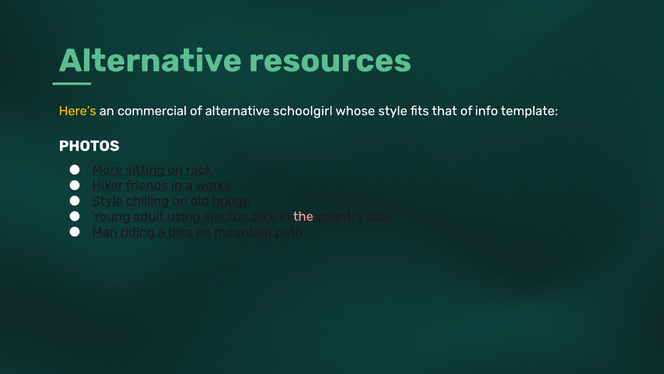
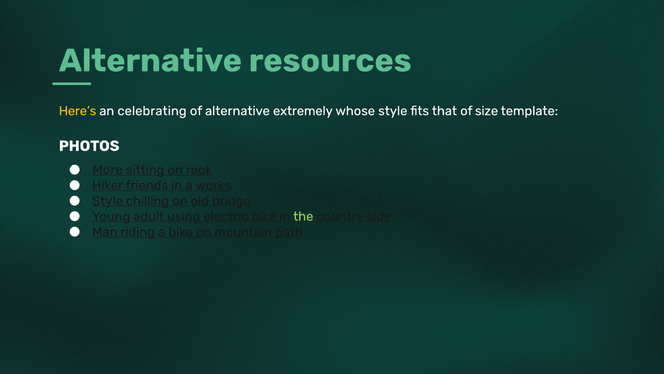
commercial: commercial -> celebrating (152, 111)
schoolgirl: schoolgirl -> extremely (303, 111)
info: info -> size (487, 111)
the colour: pink -> light green (303, 216)
